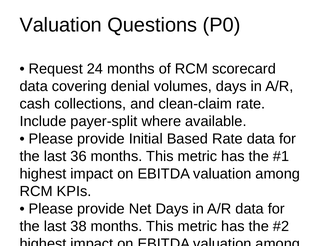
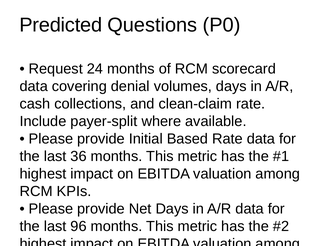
Valuation: Valuation -> Predicted (61, 25)
38: 38 -> 96 (79, 226)
